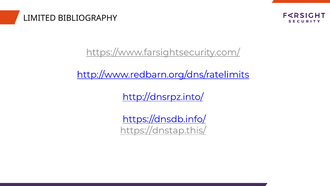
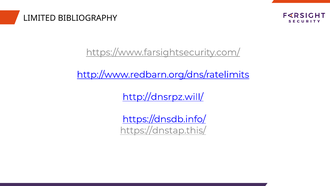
http://dnsrpz.into/: http://dnsrpz.into/ -> http://dnsrpz.will/ (163, 97)
